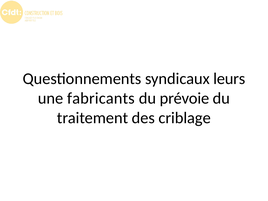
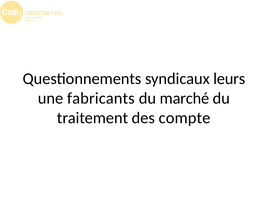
prévoie: prévoie -> marché (184, 98)
criblage: criblage -> compte (185, 118)
